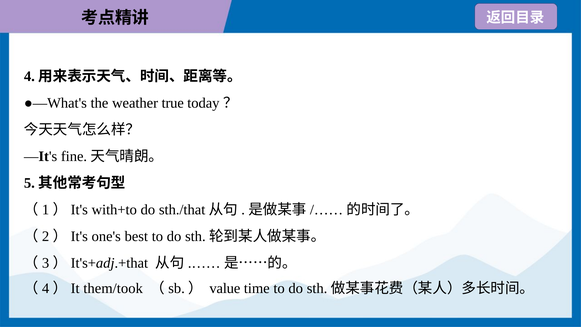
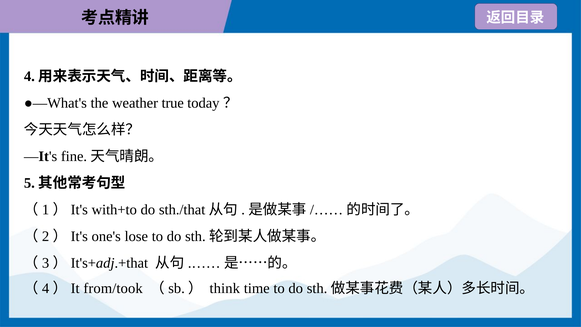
best: best -> lose (136, 236)
them/took: them/took -> from/took (113, 288)
value: value -> think (225, 288)
